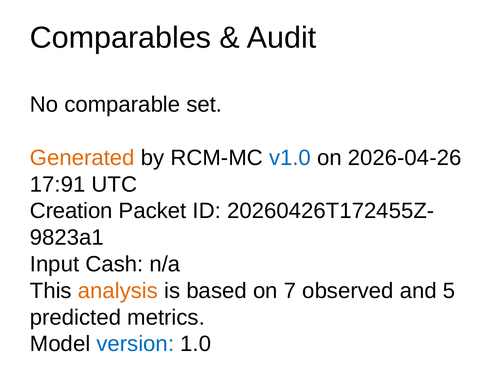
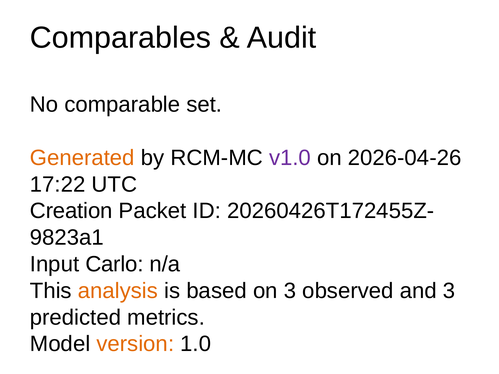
v1.0 colour: blue -> purple (290, 158)
17:91: 17:91 -> 17:22 (58, 185)
Cash: Cash -> Carlo (114, 264)
on 7: 7 -> 3 (290, 291)
and 5: 5 -> 3 (449, 291)
version colour: blue -> orange (135, 344)
